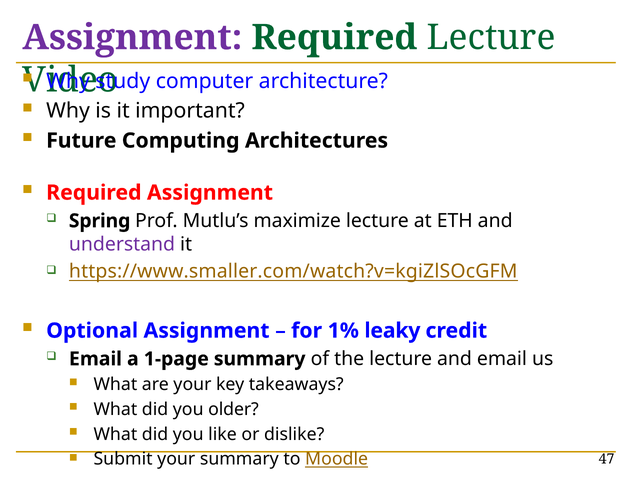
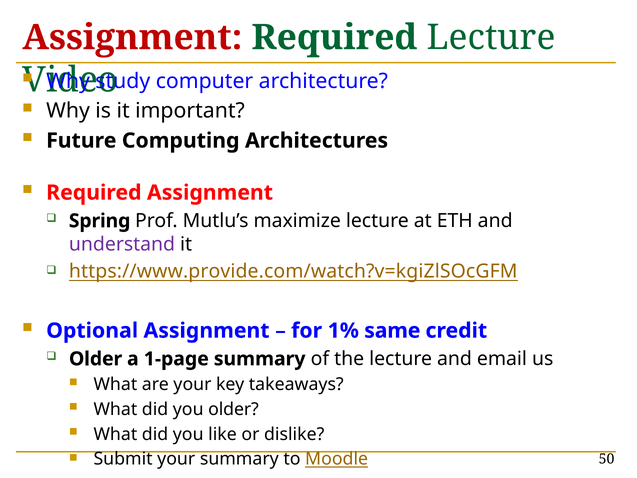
Assignment colour: purple -> red (132, 38)
https://www.smaller.com/watch?v=kgiZlSOcGFM: https://www.smaller.com/watch?v=kgiZlSOcGFM -> https://www.provide.com/watch?v=kgiZlSOcGFM (293, 271)
leaky: leaky -> same (392, 331)
Email: Email -> Older (96, 359)
47: 47 -> 50 (607, 459)
